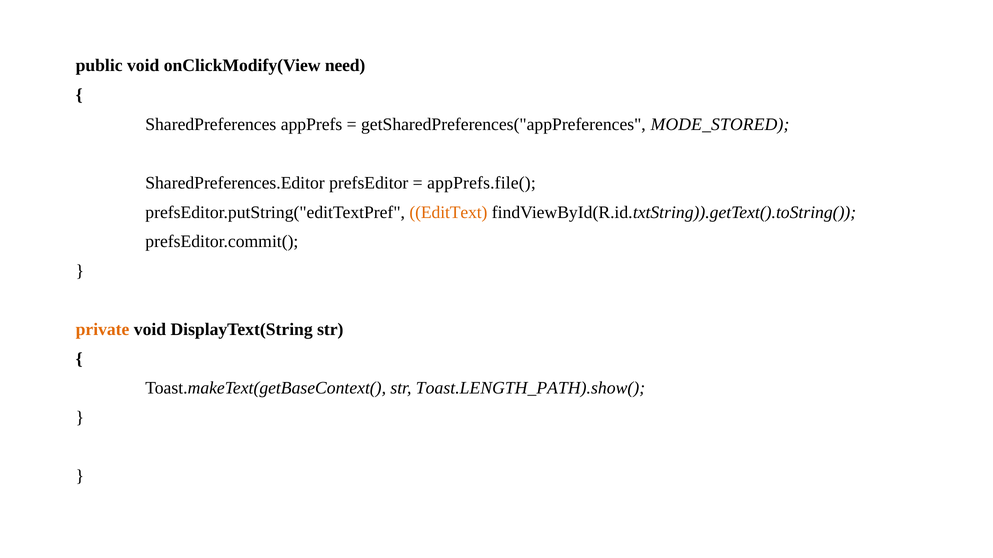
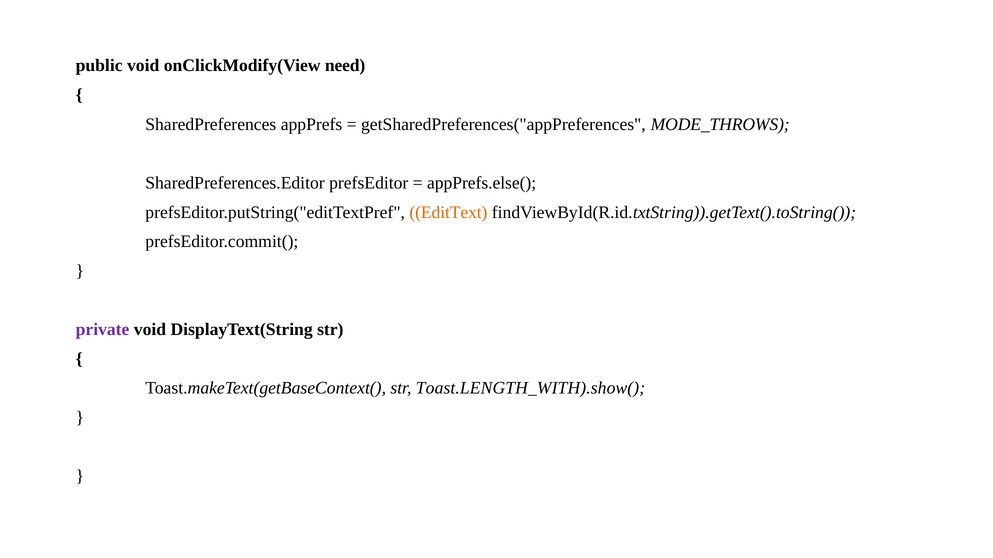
MODE_STORED: MODE_STORED -> MODE_THROWS (720, 124)
appPrefs.file(: appPrefs.file( -> appPrefs.else( (482, 183)
private colour: orange -> purple (103, 330)
Toast.LENGTH_PATH).show(: Toast.LENGTH_PATH).show( -> Toast.LENGTH_WITH).show( (530, 389)
